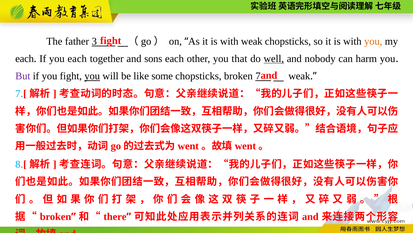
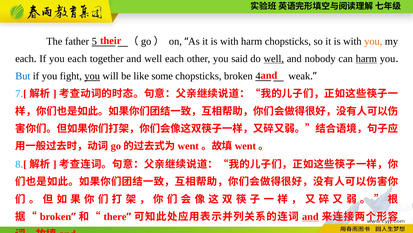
fight: fight -> their (111, 41)
3: 3 -> 5 (94, 41)
with weak: weak -> harm (252, 41)
and sons: sons -> well (153, 59)
that: that -> said (240, 59)
harm underline: none -> present (366, 59)
But colour: purple -> blue (23, 76)
broken 7: 7 -> 4 (258, 76)
and underline: none -> present (310, 216)
